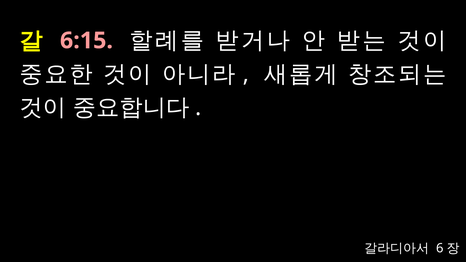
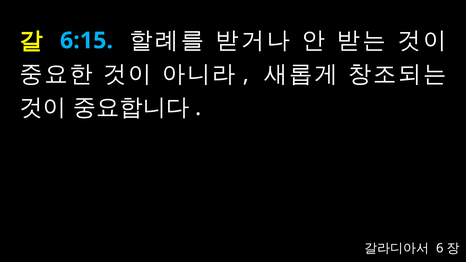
6:15 colour: pink -> light blue (86, 41)
